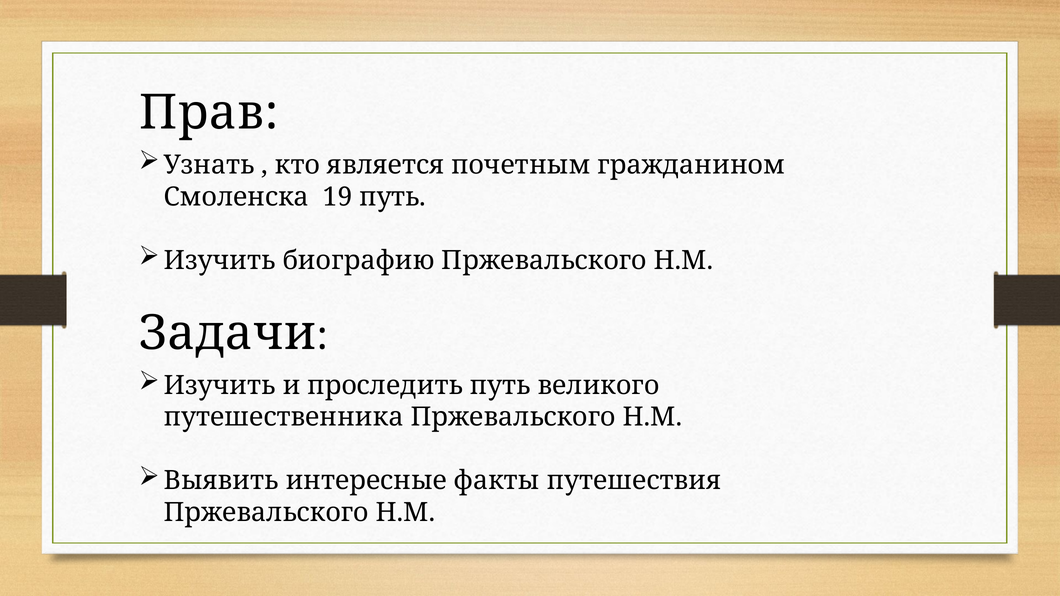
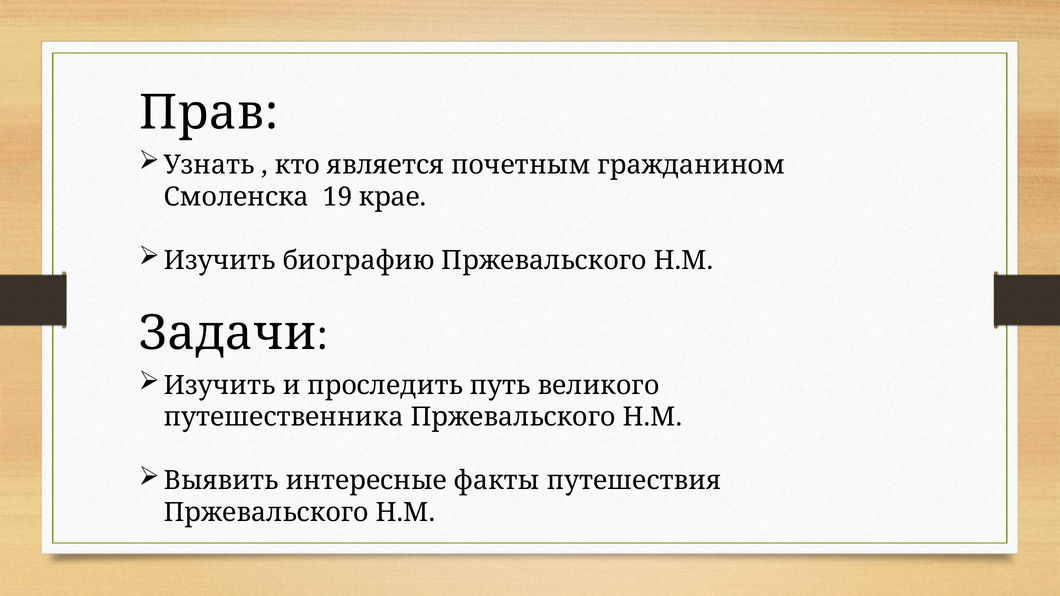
19 путь: путь -> крае (393, 197)
